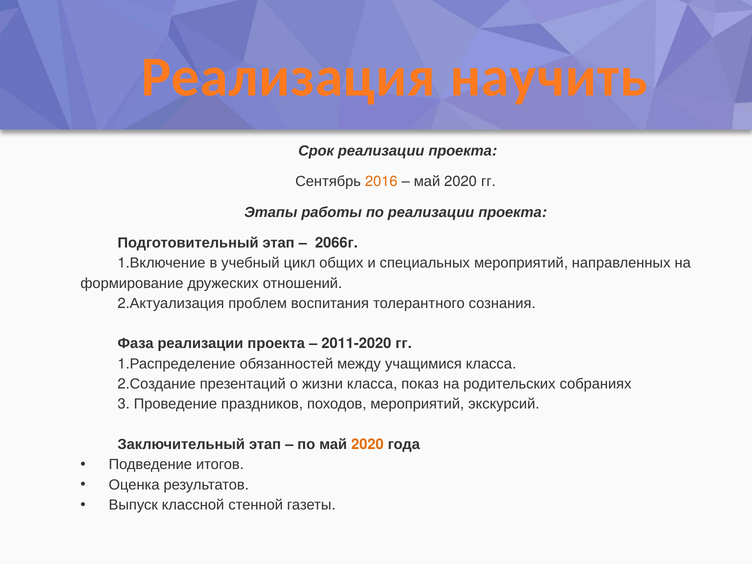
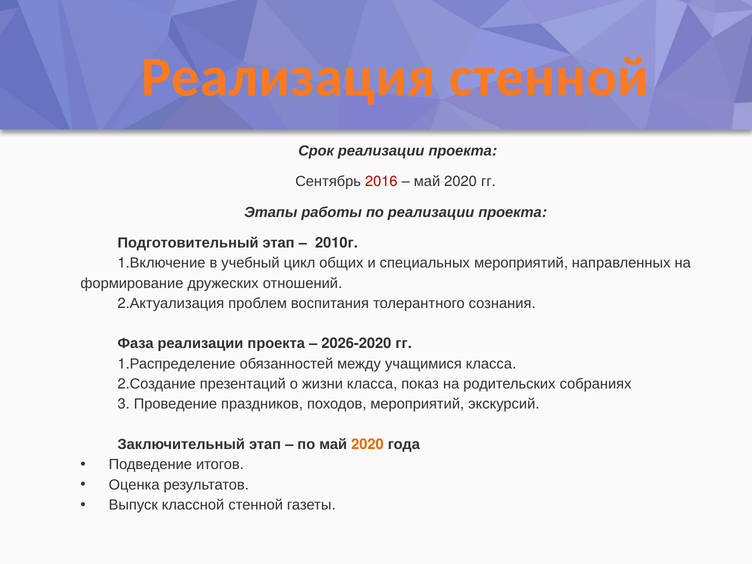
Реализация научить: научить -> стенной (549, 77)
2016 colour: orange -> red (381, 182)
2066: 2066 -> 2010 (331, 243)
2011-2020: 2011-2020 -> 2026-2020 (356, 344)
